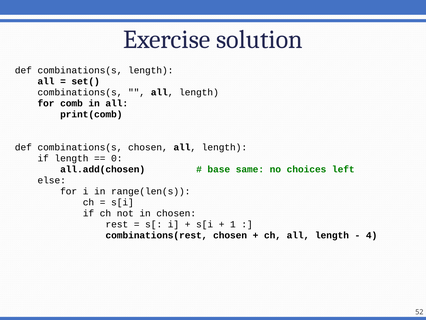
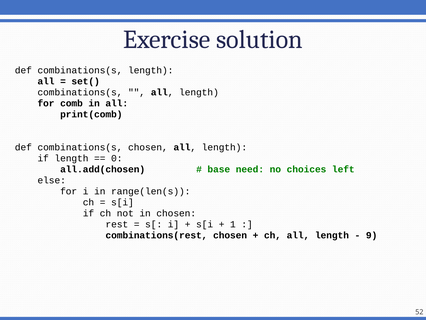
same: same -> need (250, 169)
4: 4 -> 9 (372, 235)
